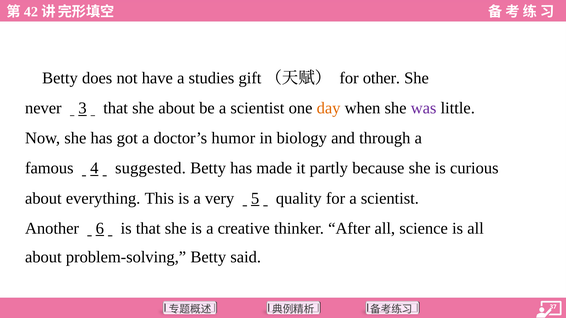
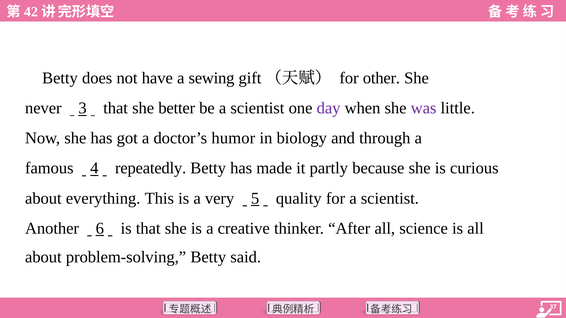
studies: studies -> sewing (212, 78)
she about: about -> better (177, 108)
day colour: orange -> purple (329, 108)
suggested: suggested -> repeatedly (151, 168)
